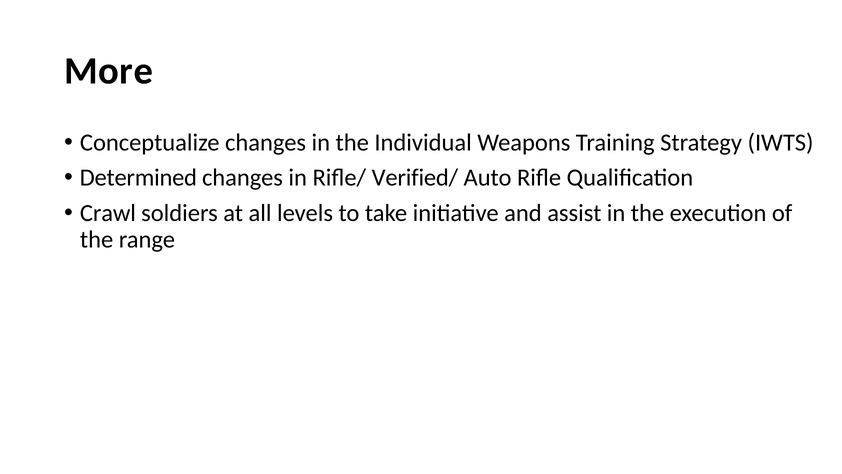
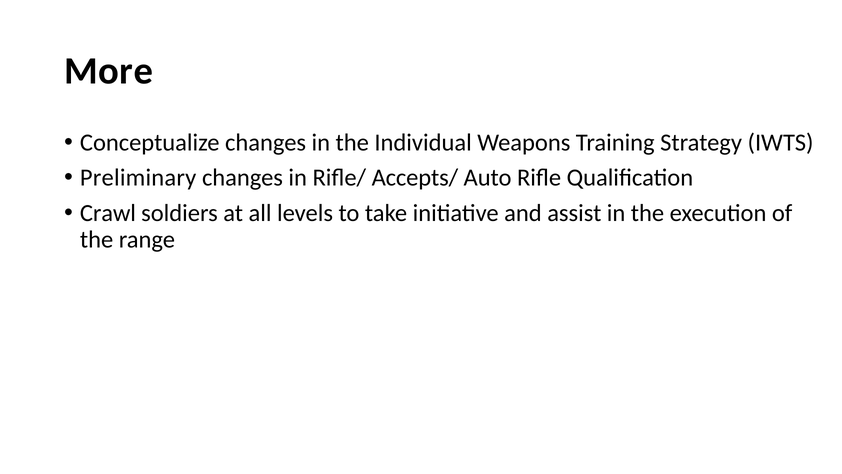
Determined: Determined -> Preliminary (138, 178)
Verified/: Verified/ -> Accepts/ (415, 178)
